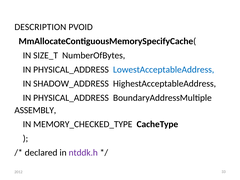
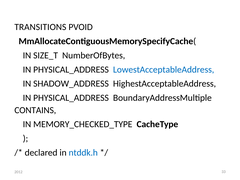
DESCRIPTION: DESCRIPTION -> TRANSITIONS (40, 27)
ASSEMBLY: ASSEMBLY -> CONTAINS (35, 110)
ntddk.h colour: purple -> blue (83, 153)
